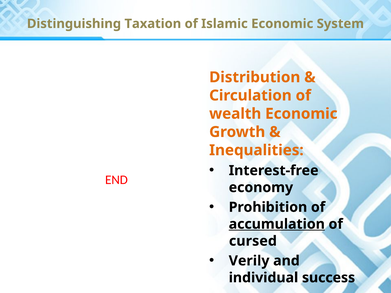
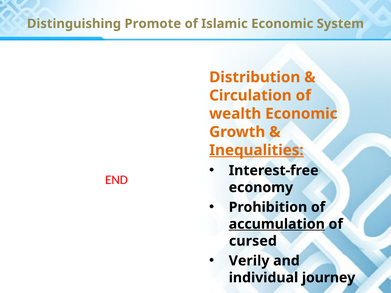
Taxation: Taxation -> Promote (153, 24)
Inequalities underline: none -> present (256, 150)
success: success -> journey (329, 278)
